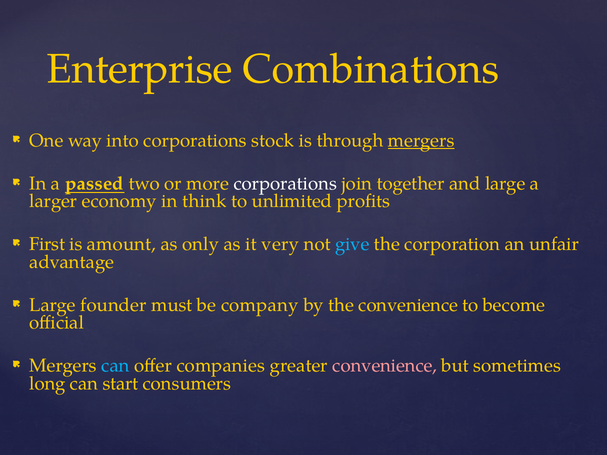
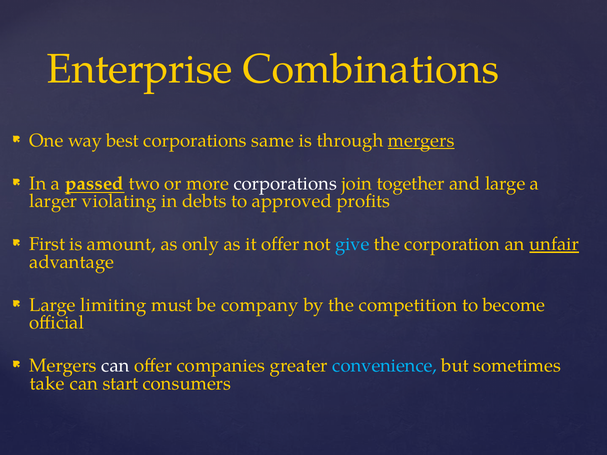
into: into -> best (123, 141)
stock: stock -> same (273, 141)
economy: economy -> violating (119, 201)
think: think -> debts (204, 201)
unlimited: unlimited -> approved (292, 201)
it very: very -> offer (280, 244)
unfair underline: none -> present (554, 244)
founder: founder -> limiting (113, 305)
the convenience: convenience -> competition (408, 305)
can colour: light blue -> white (115, 366)
convenience colour: pink -> light blue (385, 366)
long: long -> take (47, 384)
